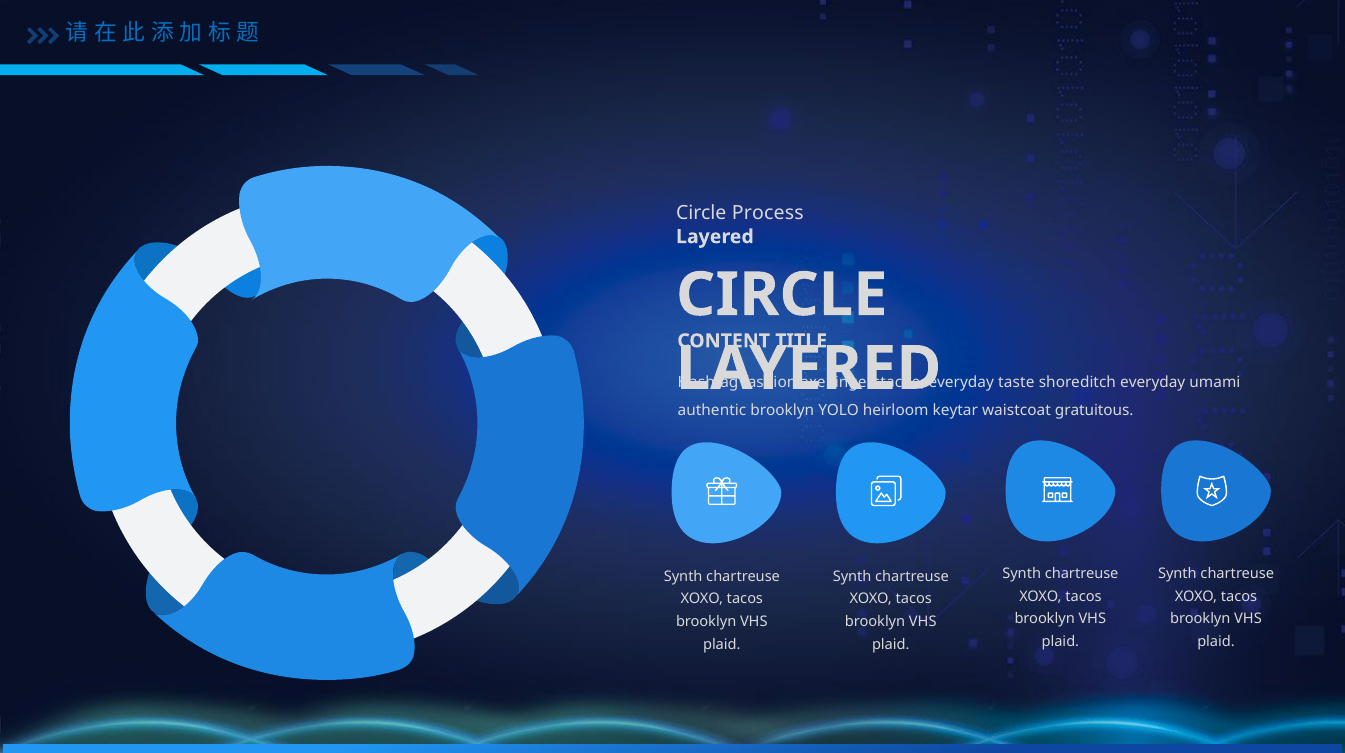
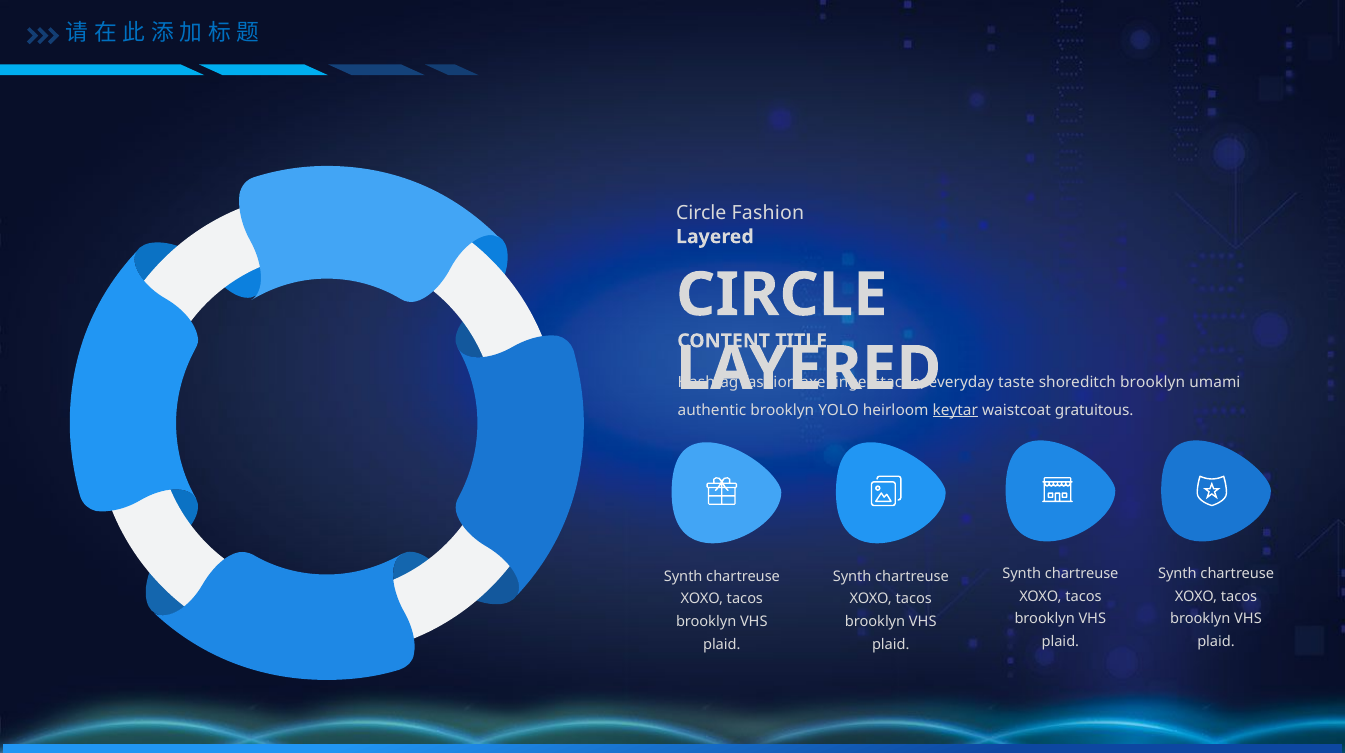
Circle Process: Process -> Fashion (768, 213)
shoreditch everyday: everyday -> brooklyn (1153, 383)
keytar underline: none -> present (955, 410)
